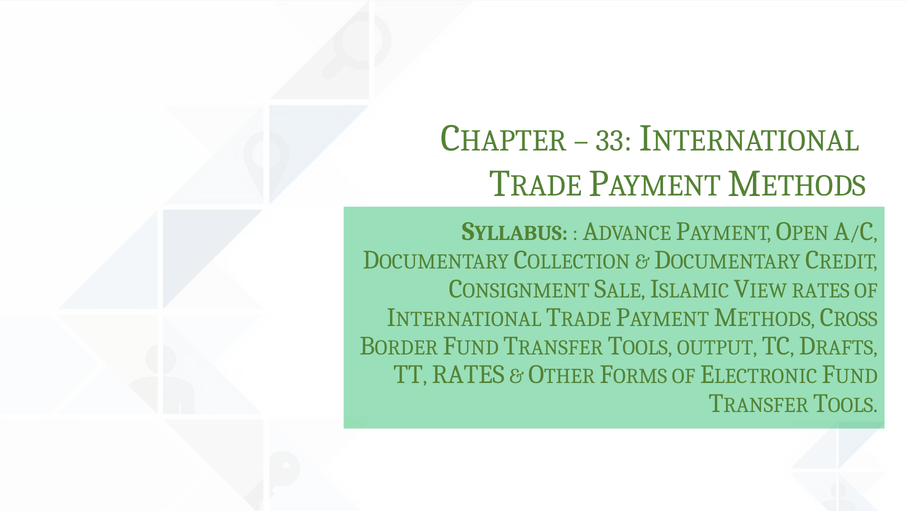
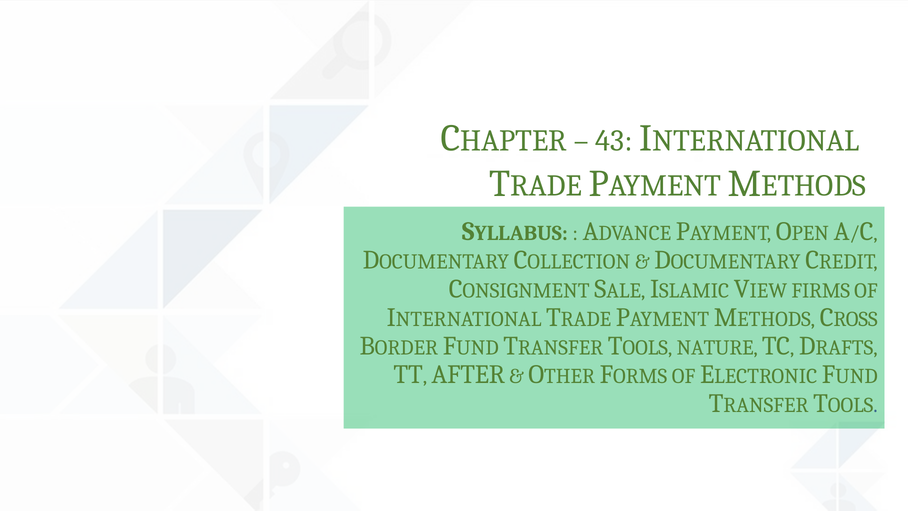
33: 33 -> 43 (614, 141)
RATES: RATES -> FIRMS (821, 290)
OUTPUT: OUTPUT -> NATURE (717, 348)
RATES: RATES -> AFTER (468, 375)
